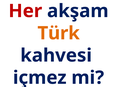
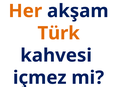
Her colour: red -> orange (25, 11)
